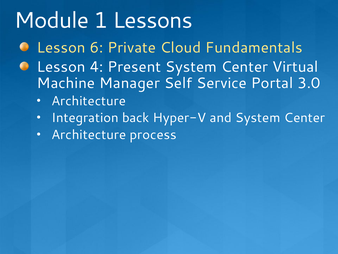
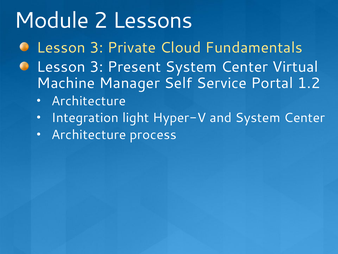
1: 1 -> 2 (101, 20)
6: 6 -> 3 (96, 47)
4: 4 -> 3 (96, 67)
3.0: 3.0 -> 1.2 (309, 83)
back: back -> light (136, 118)
